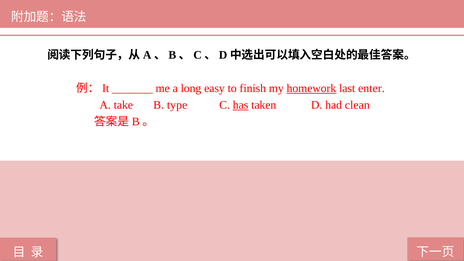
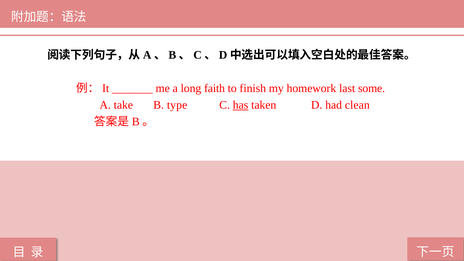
easy: easy -> faith (215, 88)
homework underline: present -> none (311, 88)
enter: enter -> some (372, 88)
